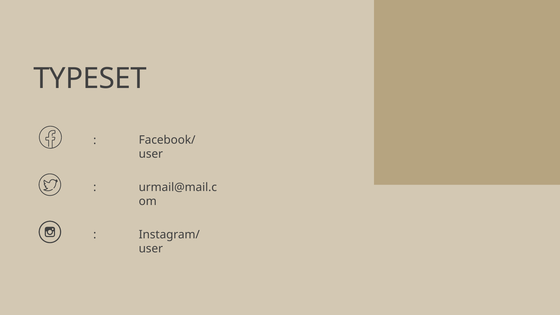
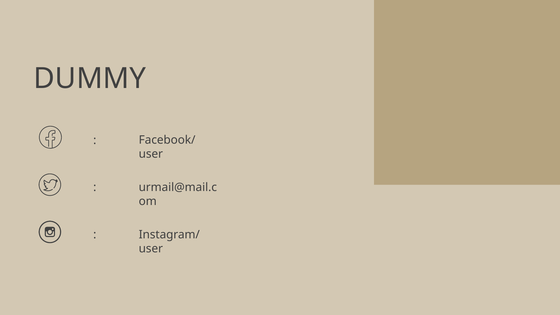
TYPESET: TYPESET -> DUMMY (90, 79)
